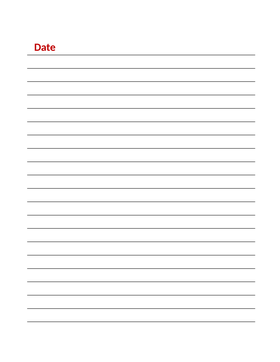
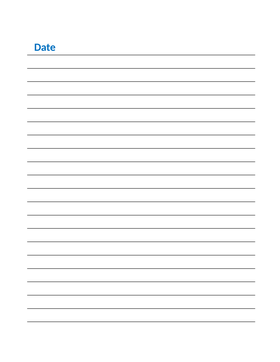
Date colour: red -> blue (45, 47)
